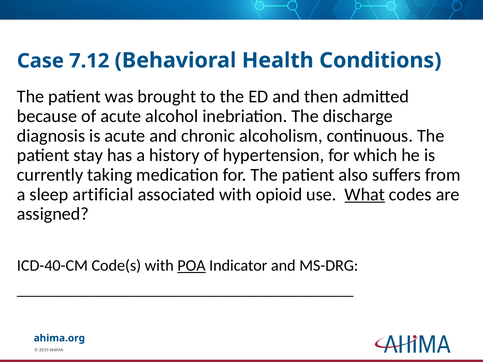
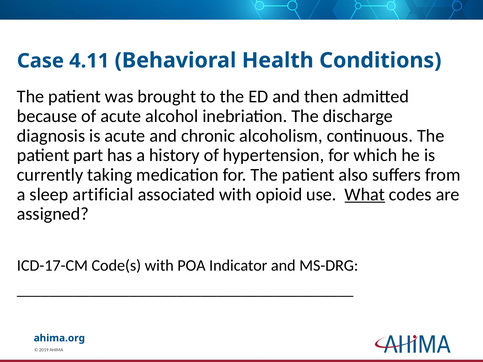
7.12: 7.12 -> 4.11 (89, 61)
stay: stay -> part (88, 155)
ICD-40-CM: ICD-40-CM -> ICD-17-CM (52, 266)
POA underline: present -> none (191, 266)
